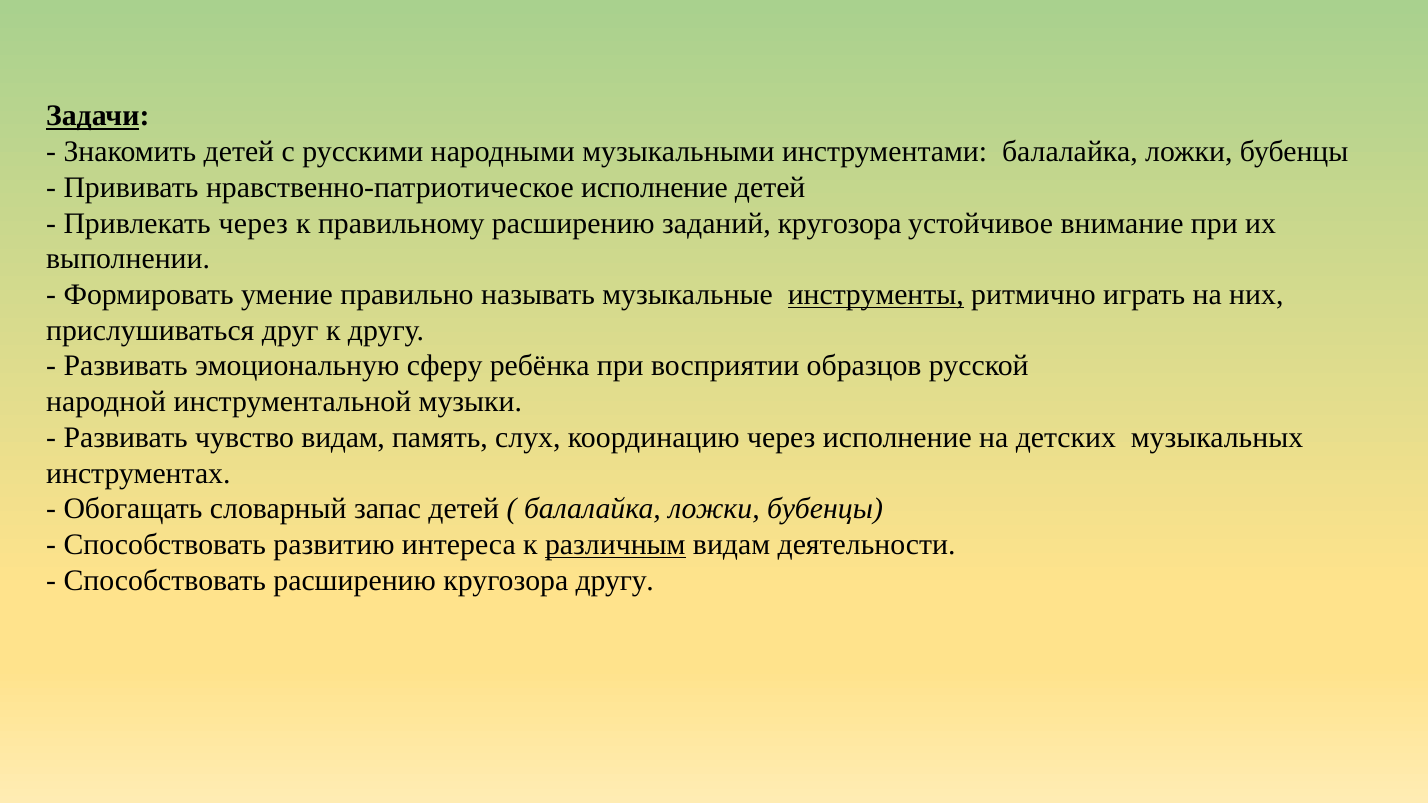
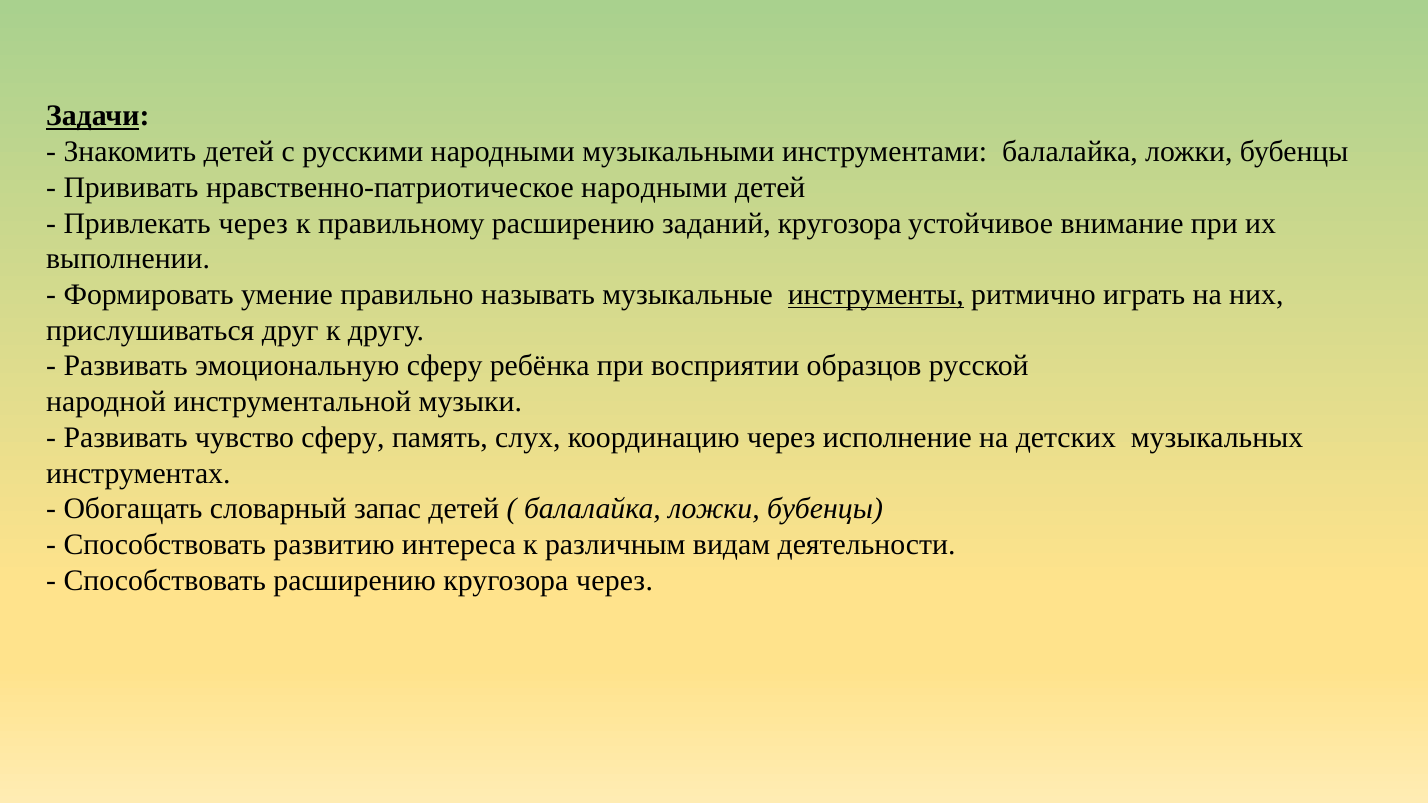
нравственно-патриотическое исполнение: исполнение -> народными (654, 188)
чувство видам: видам -> сферу (343, 438)
различным underline: present -> none (615, 545)
кругозора другу: другу -> через (615, 580)
